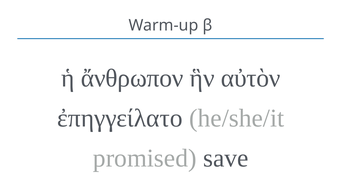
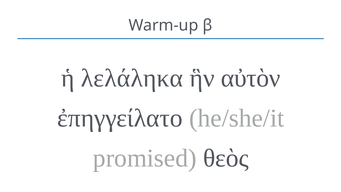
ἄνθρωπον: ἄνθρωπον -> λελάληκα (132, 78)
save: save -> θεὸς (226, 158)
